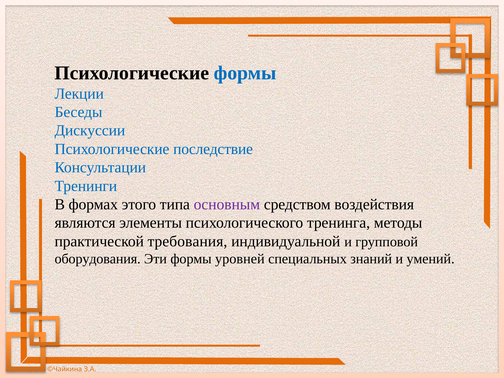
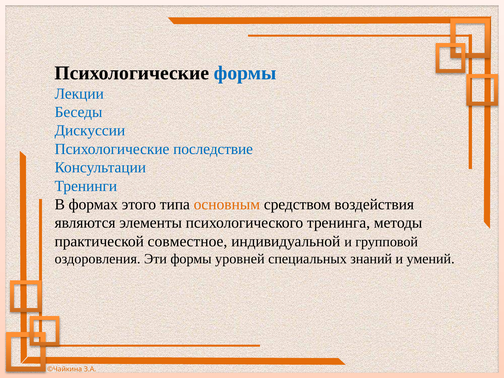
основным colour: purple -> orange (227, 204)
требования: требования -> совместное (187, 241)
оборудования: оборудования -> оздоровления (98, 259)
